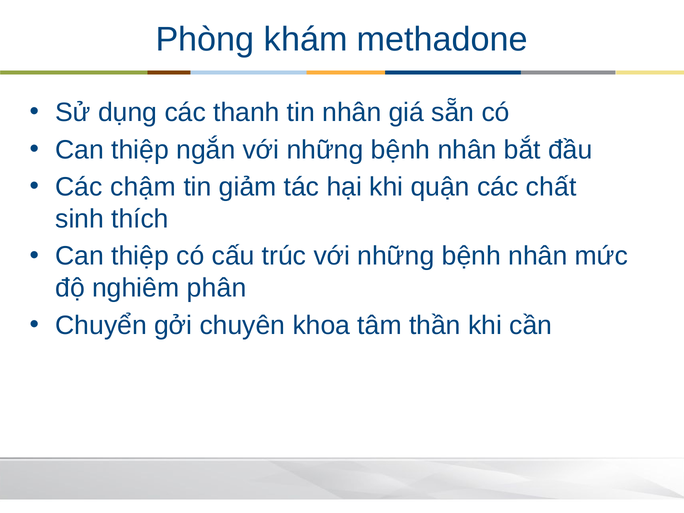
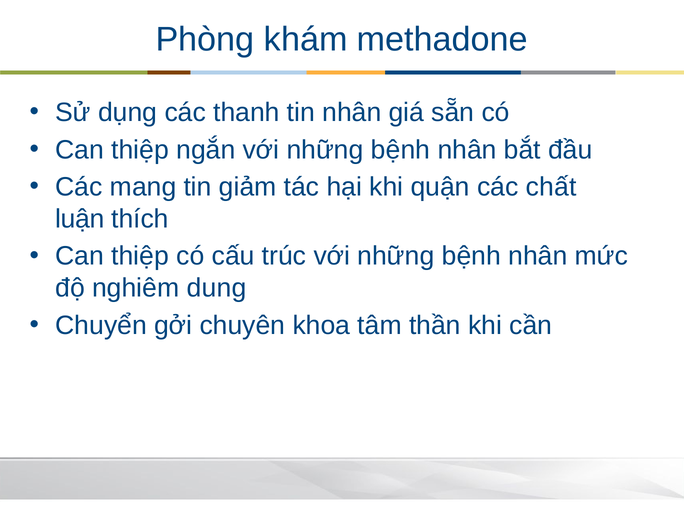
chậm: chậm -> mang (143, 187)
sinh: sinh -> luận (80, 219)
phân: phân -> dung (217, 288)
